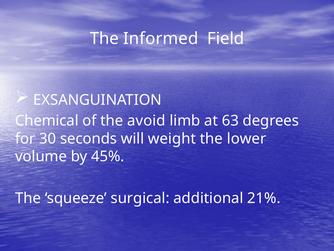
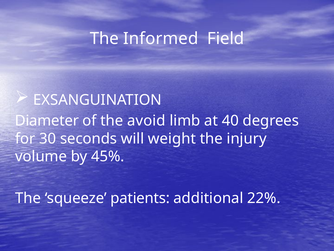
Chemical: Chemical -> Diameter (47, 121)
63: 63 -> 40 (230, 121)
lower: lower -> injury (247, 138)
surgical: surgical -> patients (140, 198)
21%: 21% -> 22% (264, 198)
